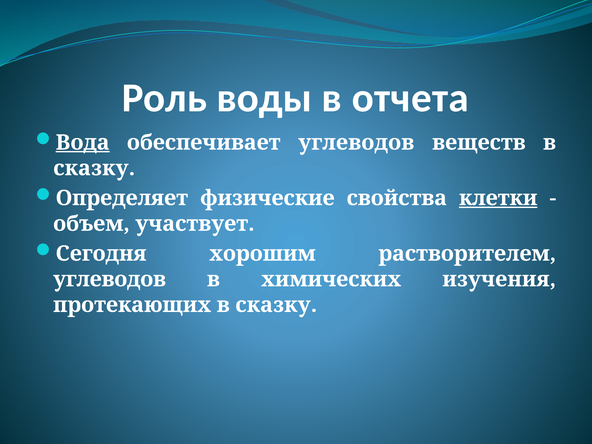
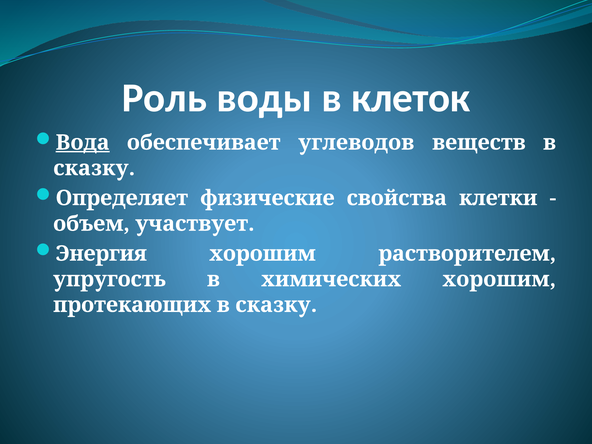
отчета: отчета -> клеток (411, 98)
клетки underline: present -> none (498, 198)
Сегодня: Сегодня -> Энергия (101, 254)
углеводов: углеводов -> упругость (110, 279)
химических изучения: изучения -> хорошим (499, 279)
